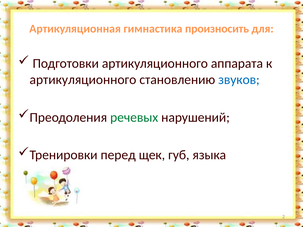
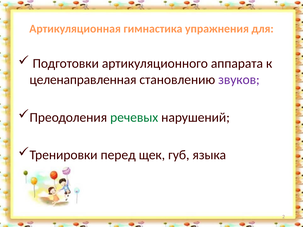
произносить: произносить -> упражнения (217, 29)
артикуляционного: артикуляционного -> целенаправленная (83, 80)
звуков colour: blue -> purple (239, 80)
